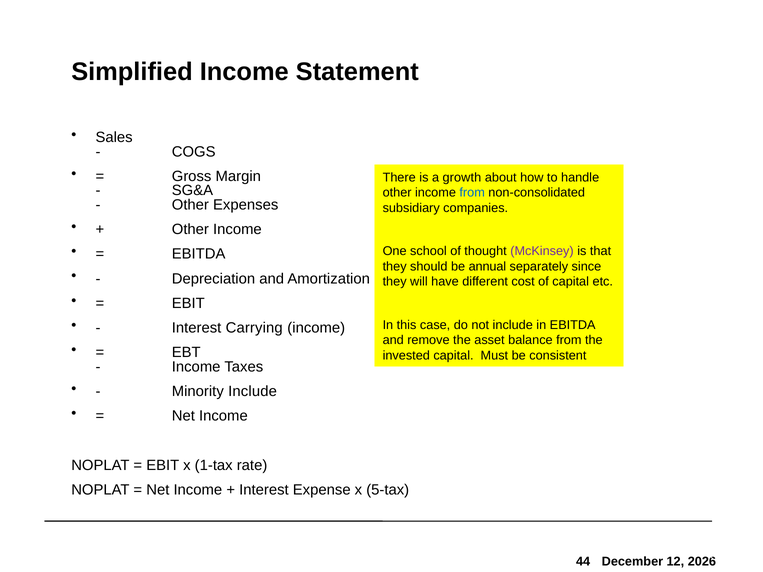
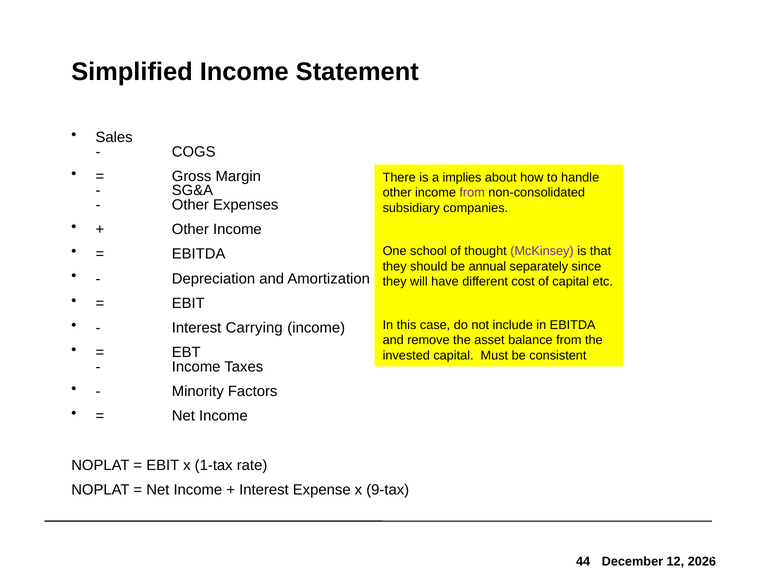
growth: growth -> implies (462, 178)
from colour: blue -> purple (472, 193)
Minority Include: Include -> Factors (253, 392)
5-tax: 5-tax -> 9-tax (388, 490)
